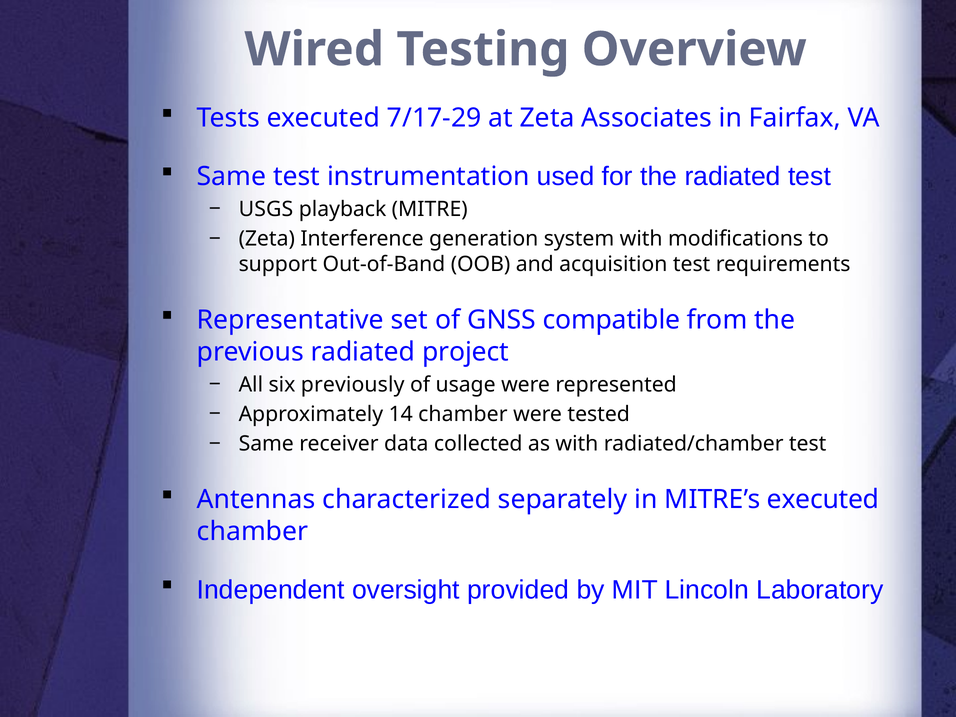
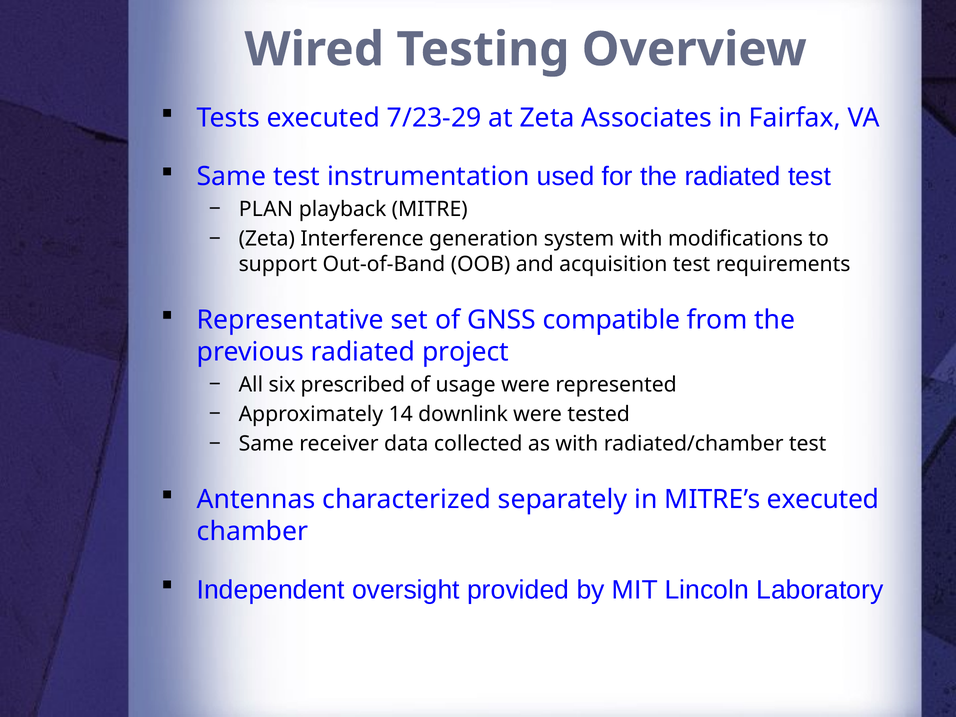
7/17-29: 7/17-29 -> 7/23-29 (434, 118)
USGS: USGS -> PLAN (266, 209)
previously: previously -> prescribed (353, 385)
14 chamber: chamber -> downlink (463, 414)
